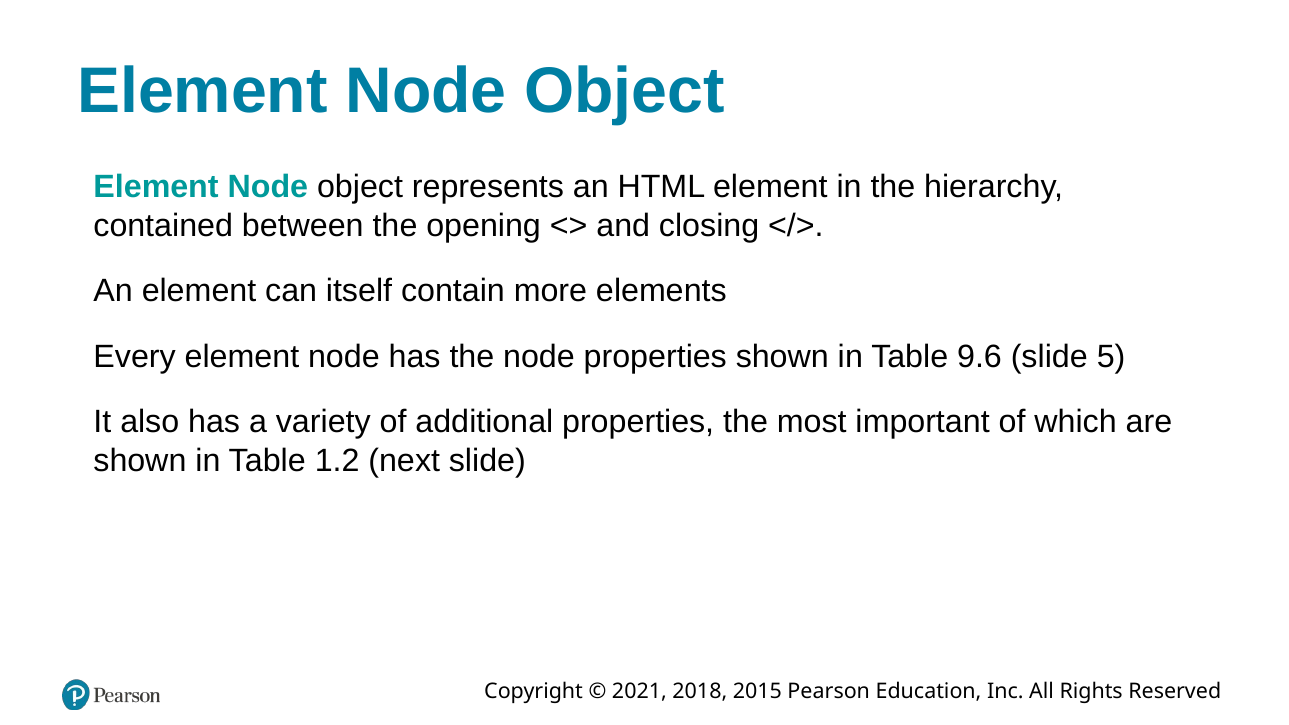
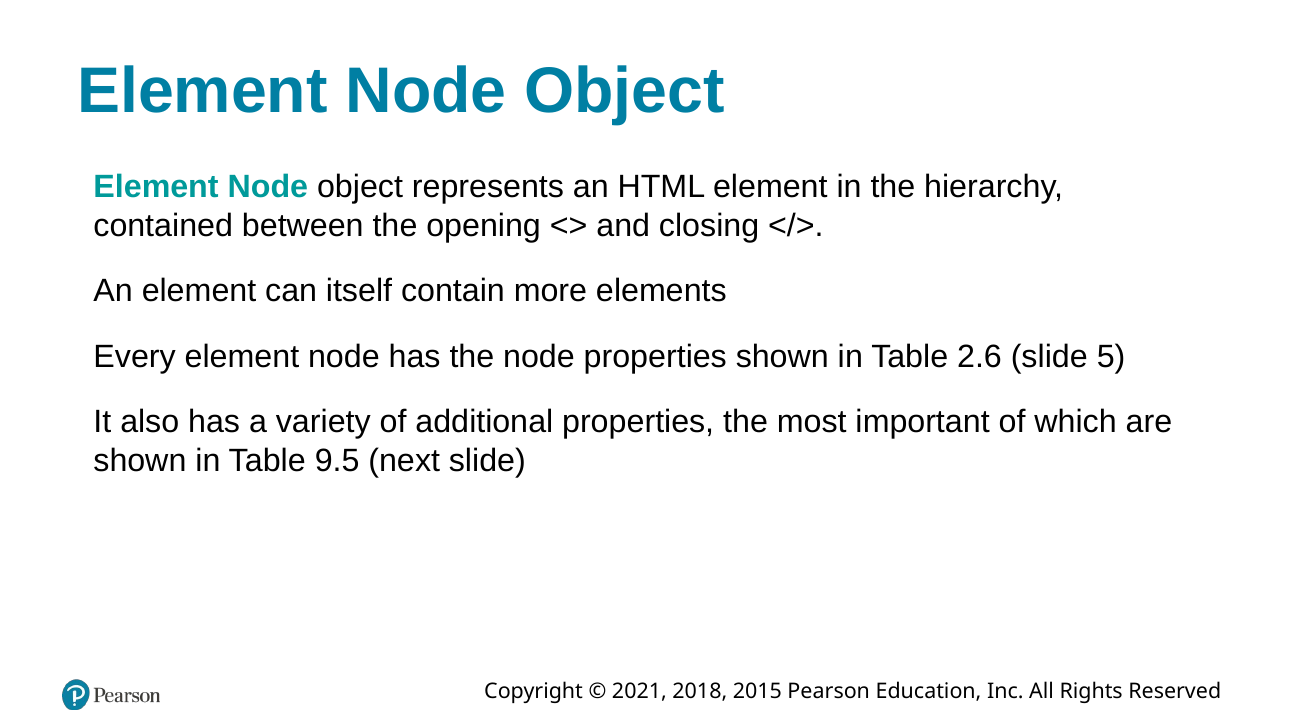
9.6: 9.6 -> 2.6 (979, 357)
1.2: 1.2 -> 9.5 (337, 461)
